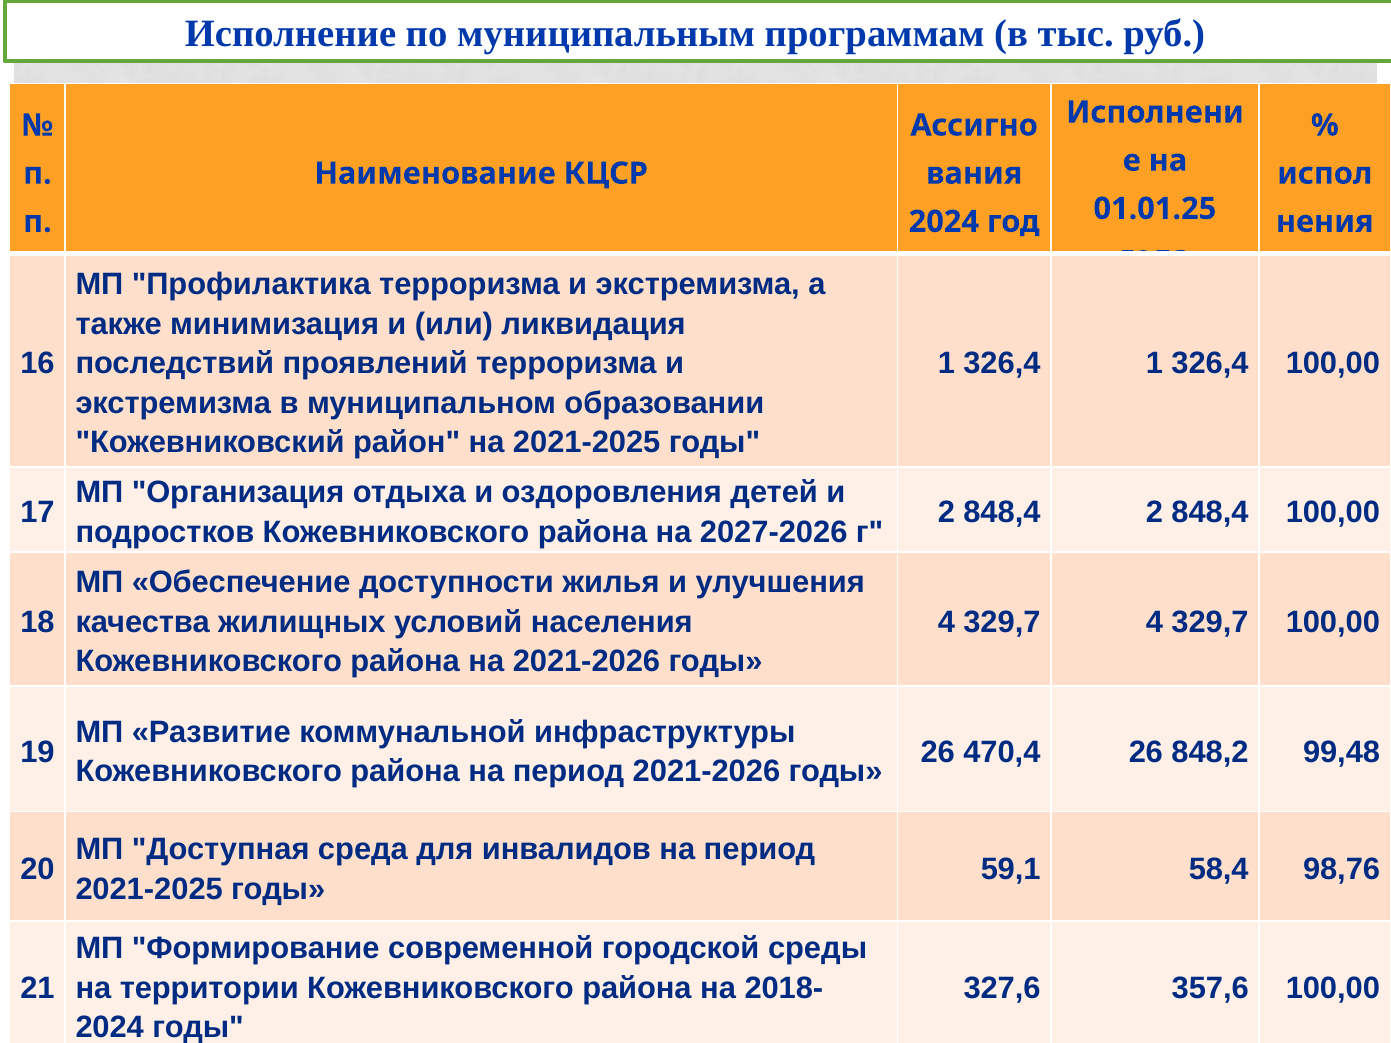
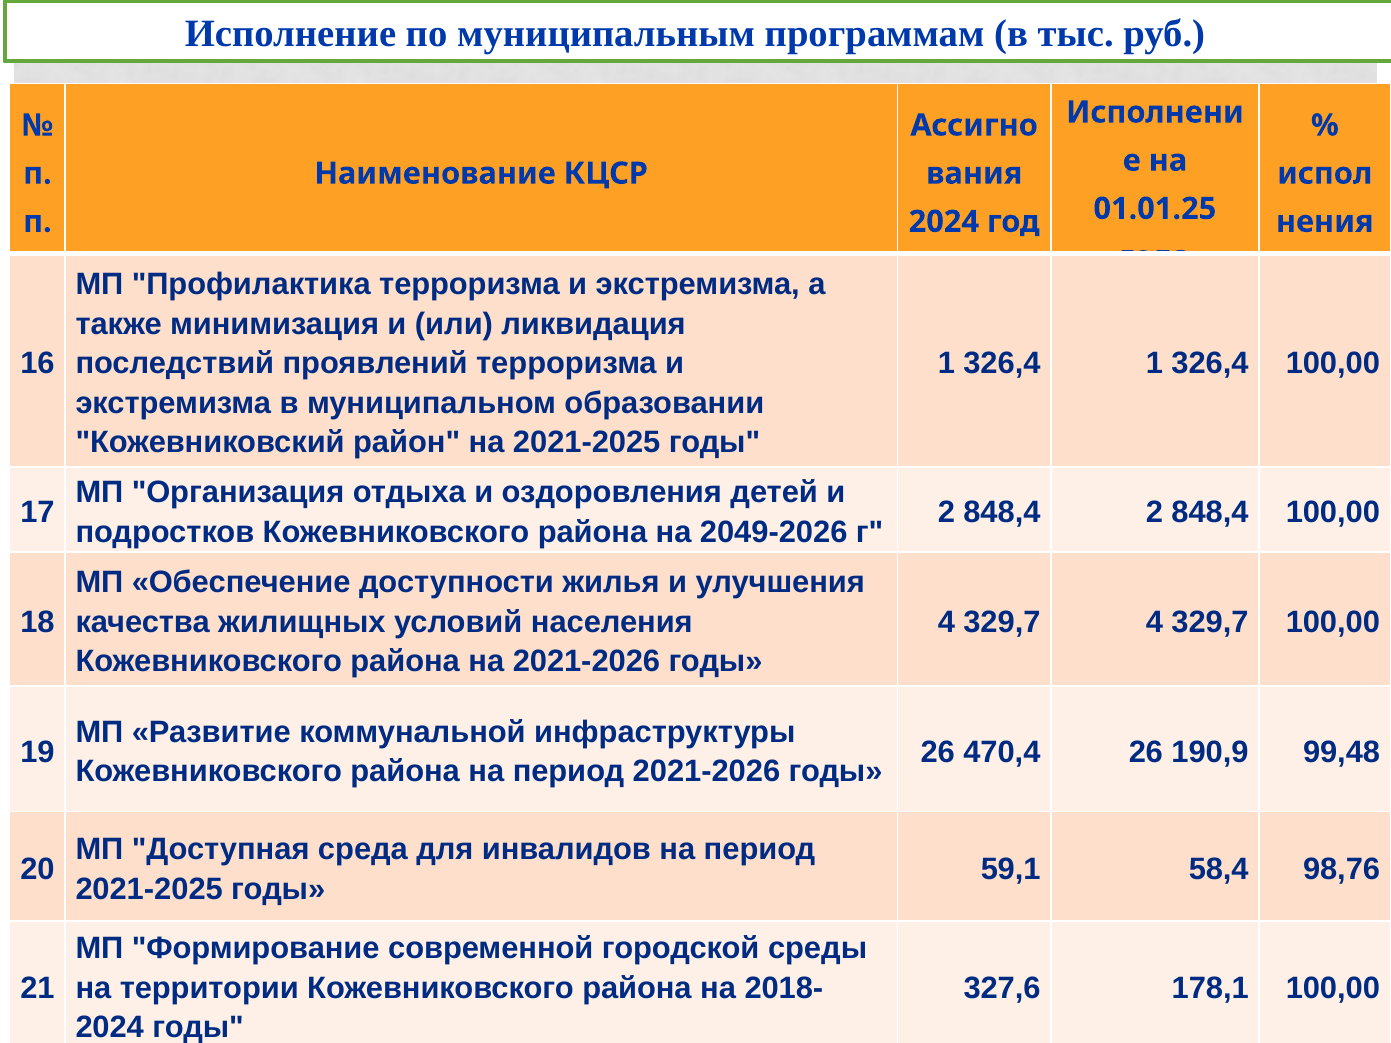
2027-2026: 2027-2026 -> 2049-2026 (774, 532)
848,2: 848,2 -> 190,9 (1210, 752)
357,6: 357,6 -> 178,1 (1210, 988)
